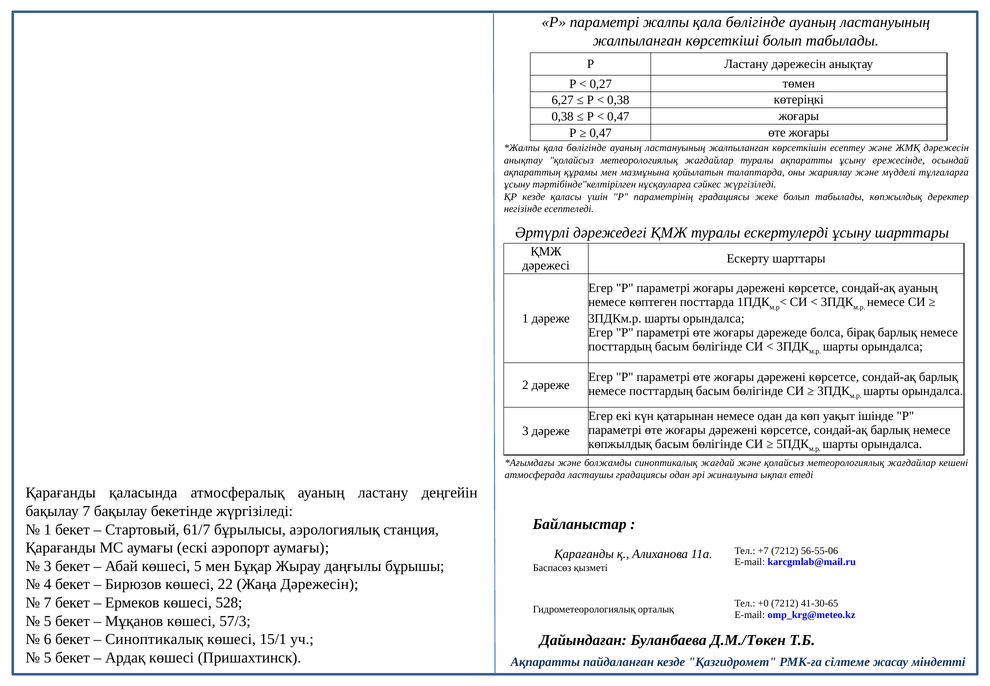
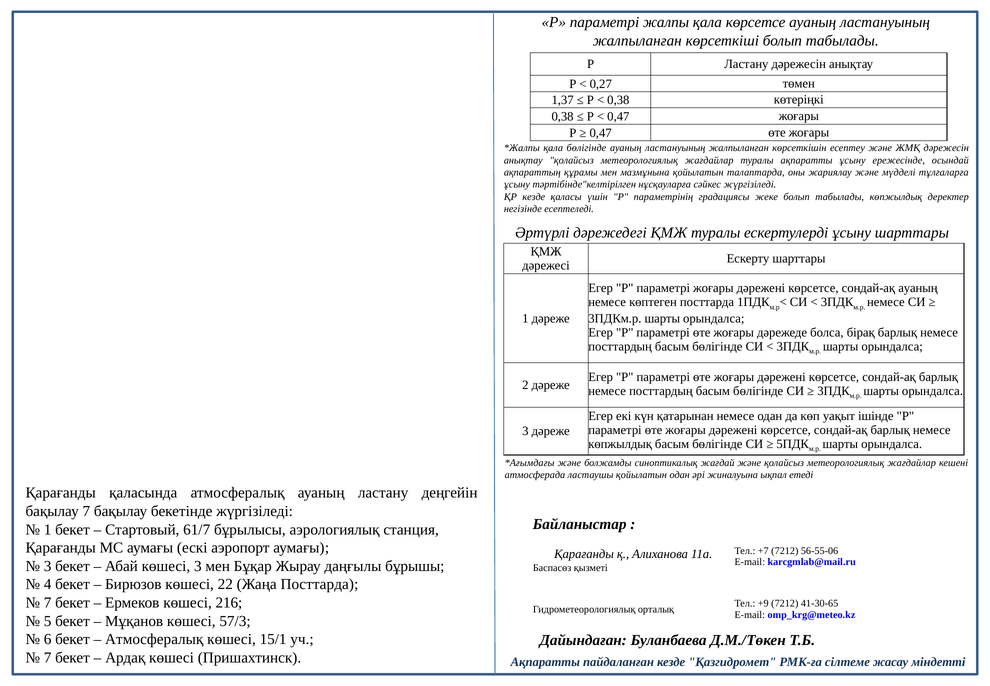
жалпы қала бөлігінде: бөлігінде -> көрсетсе (756, 22)
6,27: 6,27 -> 1,37 (563, 100)
ластаушы градациясы: градациясы -> қойылатын (641, 475)
көшесі 5: 5 -> 3 (198, 566)
Жаңа Дәрежесін: Дәрежесін -> Посттарда (319, 584)
528: 528 -> 216 (229, 602)
+0: +0 -> +9 (763, 603)
Синоптикалық: Синоптикалық -> Атмосфералық (154, 639)
5: 5 -> 7 (48, 657)
